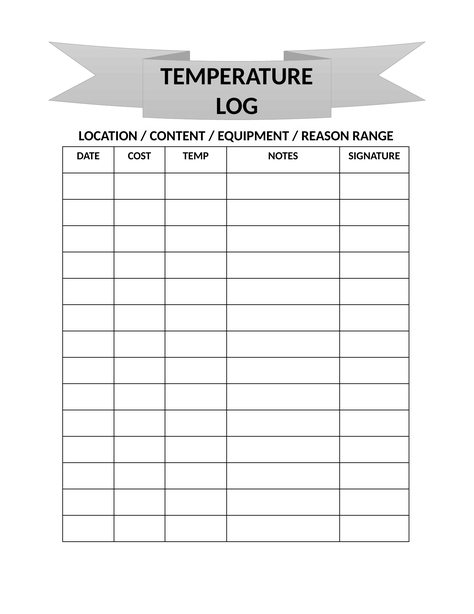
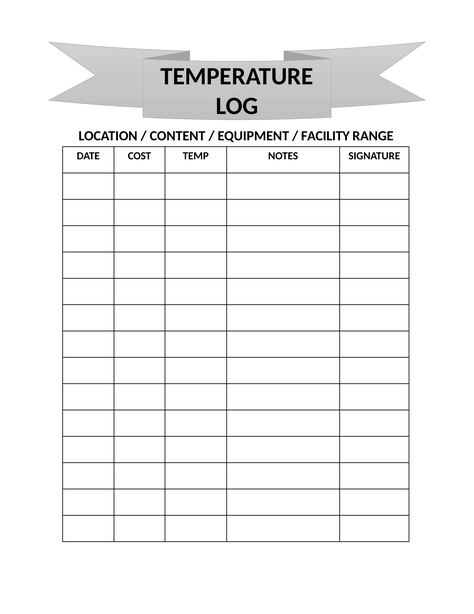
REASON: REASON -> FACILITY (325, 136)
